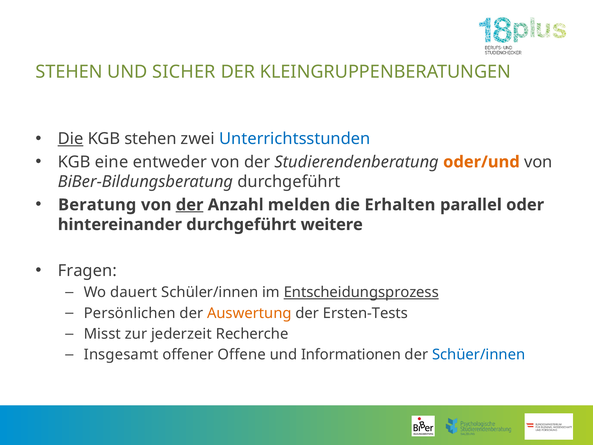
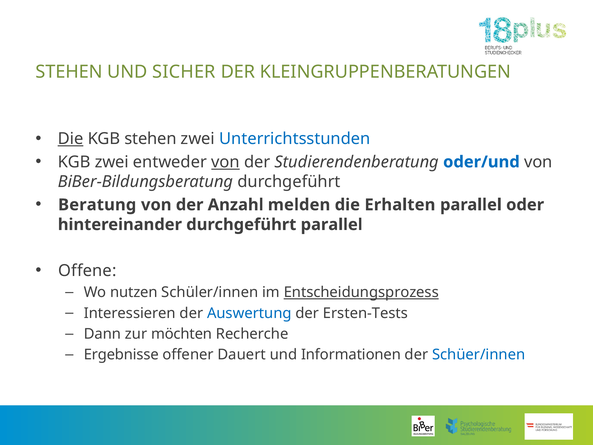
KGB eine: eine -> zwei (112, 162)
von underline: none -> present (225, 162)
oder/und colour: orange -> blue (481, 162)
der underline: present -> none (190, 205)
durchgeführt weitere: weitere -> parallel (332, 224)
Fragen: Fragen -> Offene (87, 271)
dauert: dauert -> nutzen (134, 292)
Persönlichen: Persönlichen -> Interessieren (130, 313)
Auswertung colour: orange -> blue (249, 313)
Misst: Misst -> Dann (102, 334)
jederzeit: jederzeit -> möchten (182, 334)
Insgesamt: Insgesamt -> Ergebnisse (121, 355)
Offene: Offene -> Dauert (242, 355)
